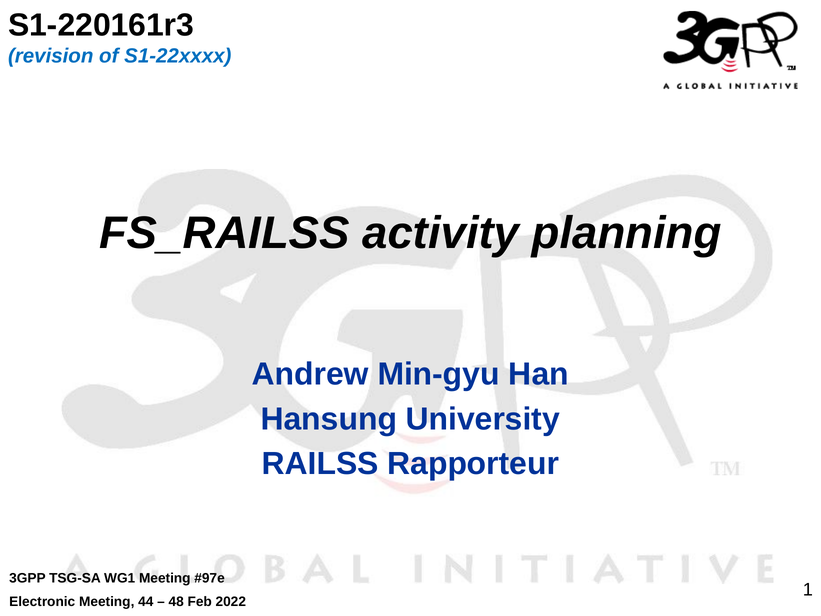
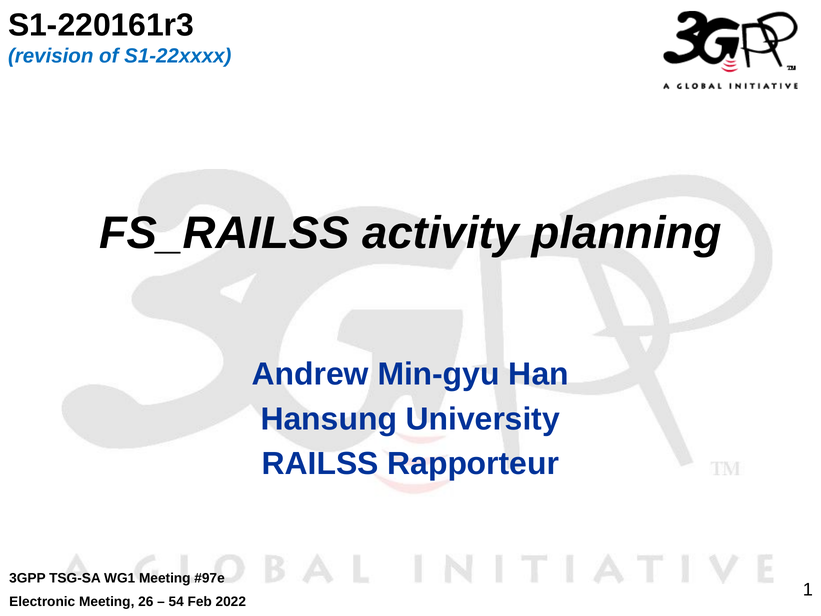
44: 44 -> 26 (146, 601)
48: 48 -> 54 (176, 601)
